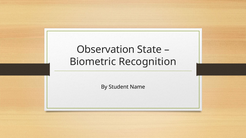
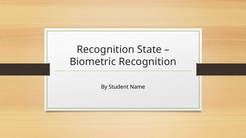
Observation: Observation -> Recognition (106, 50)
